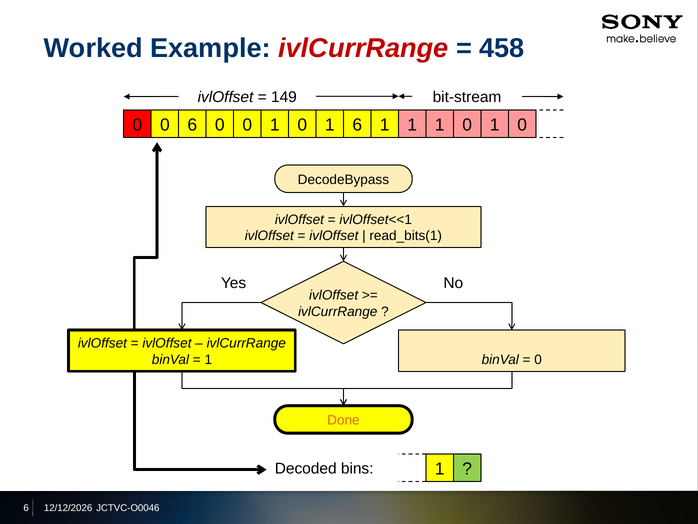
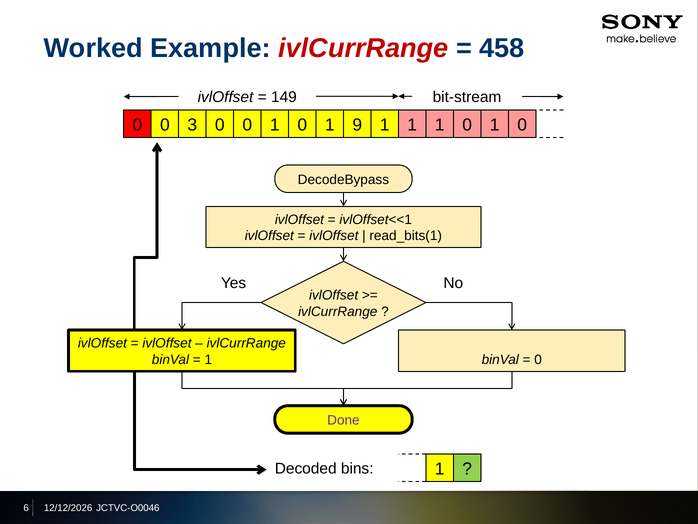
0 6: 6 -> 3 (192, 125)
1 6: 6 -> 9 (357, 125)
Done colour: orange -> purple (343, 420)
